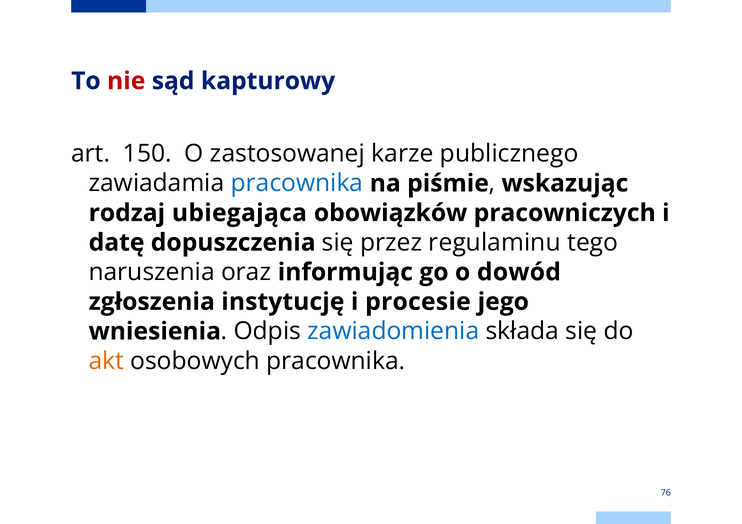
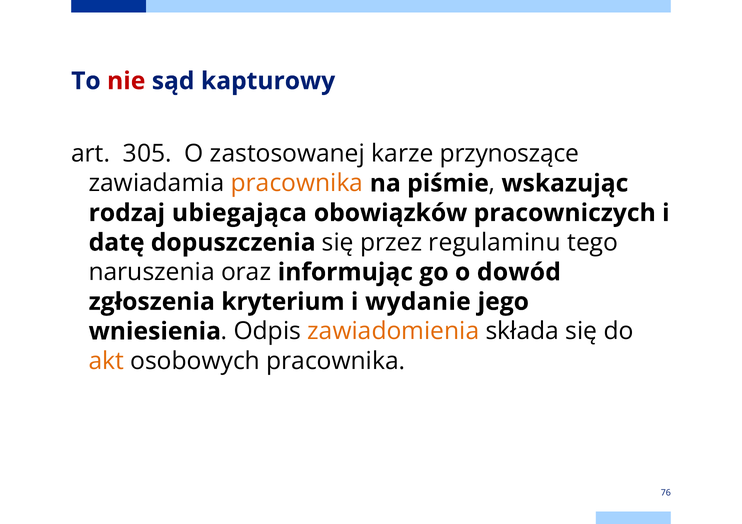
150: 150 -> 305 (147, 154)
publicznego: publicznego -> przynoszące (509, 154)
pracownika colour: blue -> orange (297, 184)
instytucję: instytucję -> kryterium (283, 302)
procesie: procesie -> wydanie (418, 302)
zawiadomienia colour: blue -> orange (393, 332)
